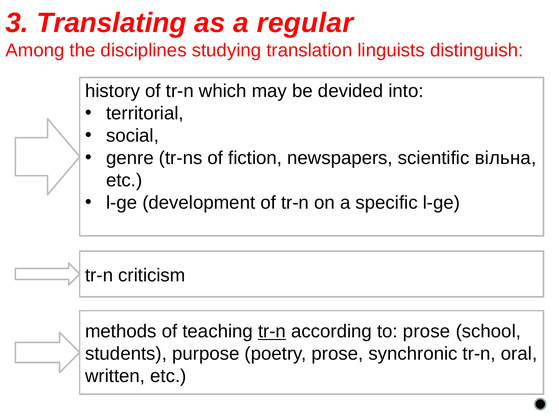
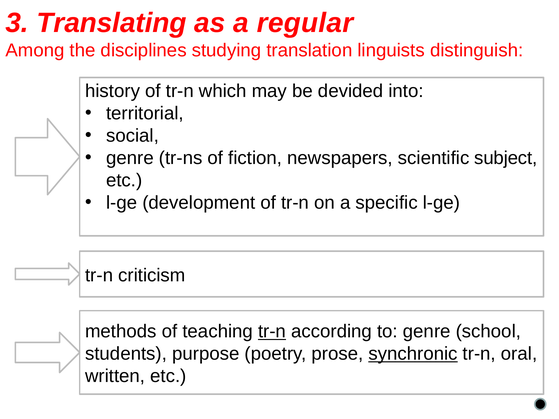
вільна: вільна -> subject (506, 158)
to prose: prose -> genre (427, 332)
synchronic underline: none -> present (413, 354)
